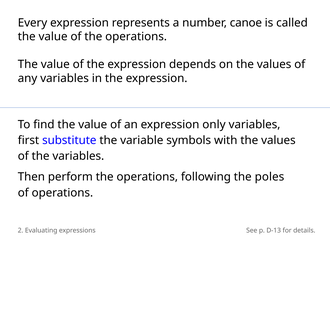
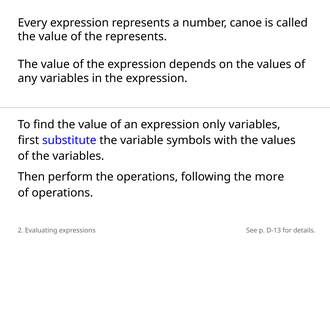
of the operations: operations -> represents (136, 37)
poles: poles -> more (269, 177)
